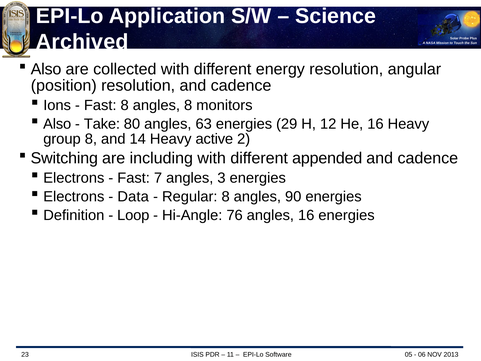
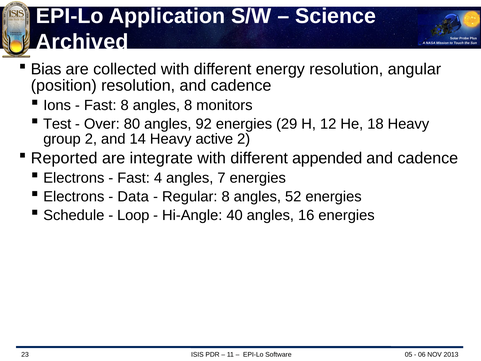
Also: Also -> Bias (46, 69)
Also: Also -> Test (57, 124)
Take: Take -> Over (102, 124)
63: 63 -> 92 (204, 124)
He 16: 16 -> 18 (375, 124)
group 8: 8 -> 2 (91, 139)
Switching: Switching -> Reported (64, 158)
including: including -> integrate (161, 158)
7: 7 -> 4 (158, 178)
3: 3 -> 7 (221, 178)
90: 90 -> 52 (293, 197)
Definition: Definition -> Schedule (74, 215)
76: 76 -> 40 (235, 215)
